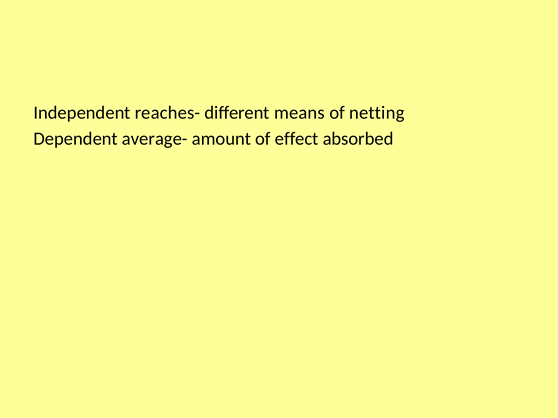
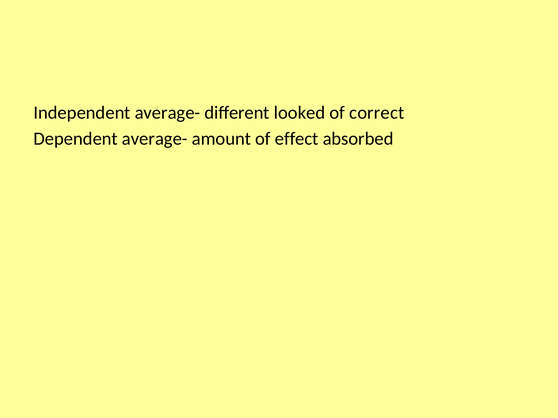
Independent reaches-: reaches- -> average- (168, 113)
means: means -> looked (299, 113)
netting: netting -> correct (377, 113)
